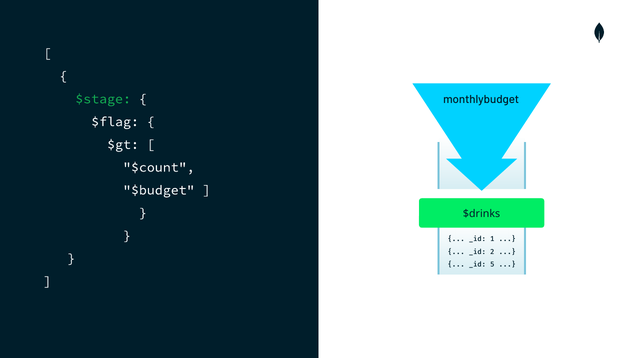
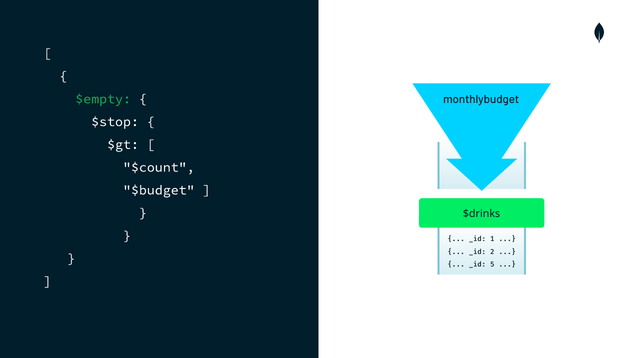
$stage: $stage -> $empty (103, 99)
$flag: $flag -> $stop (115, 122)
